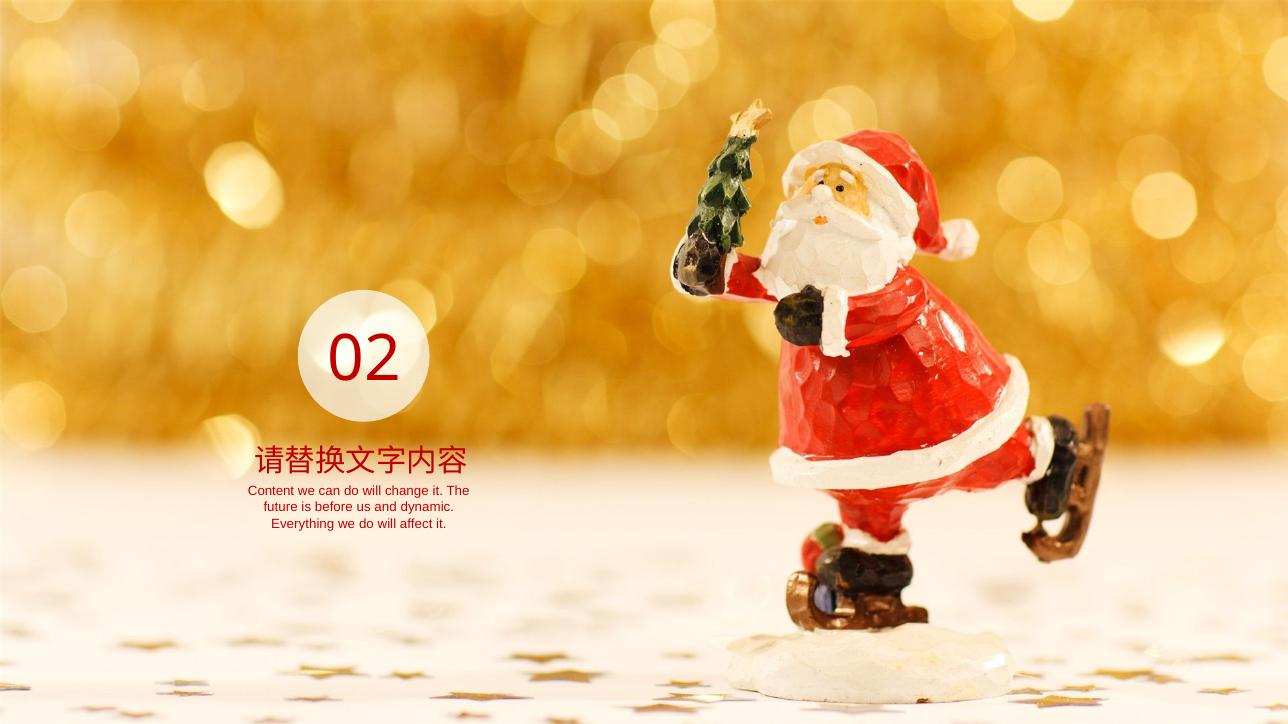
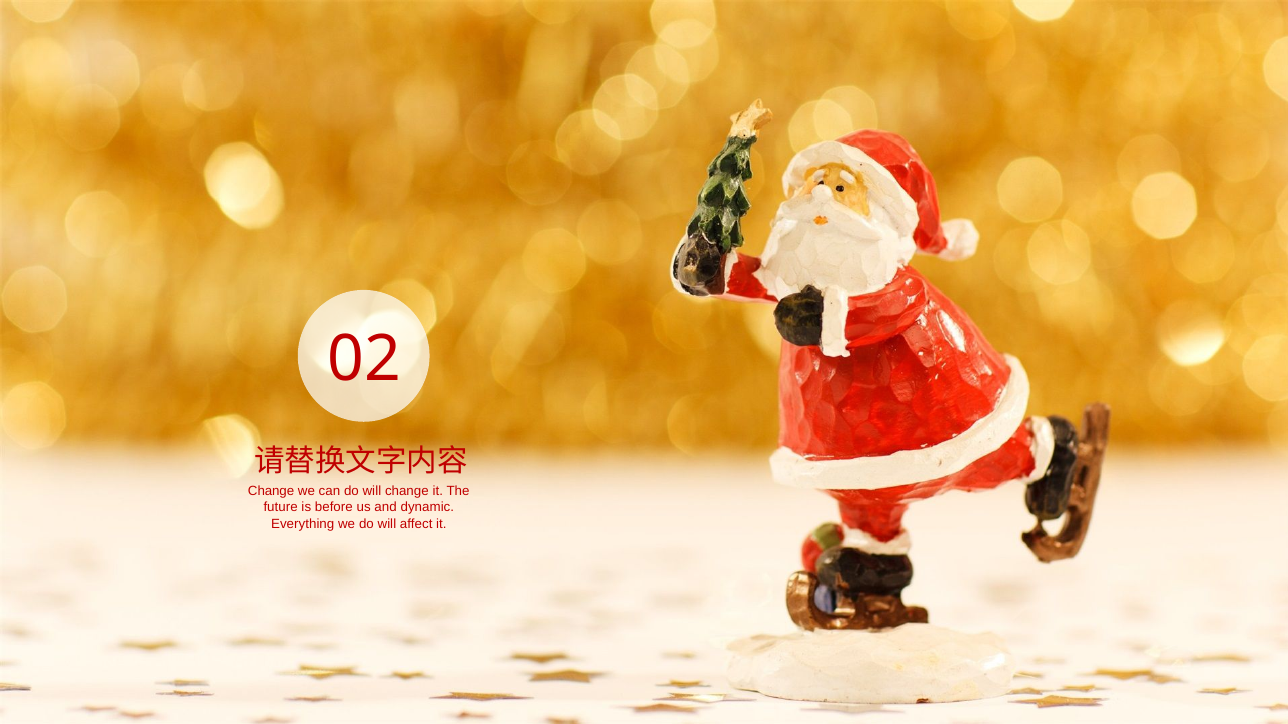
Content: Content -> Change (271, 492)
